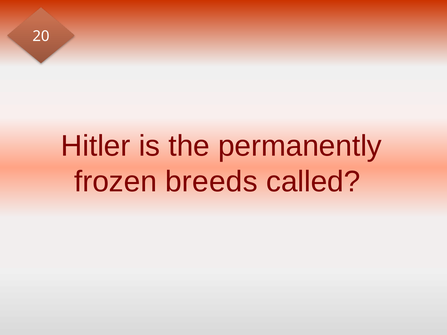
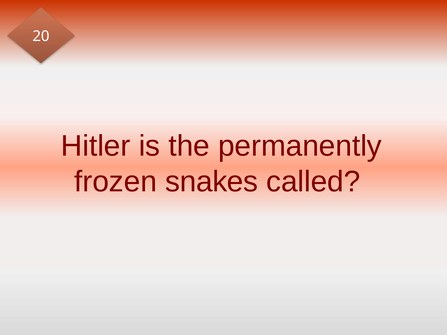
breeds: breeds -> snakes (212, 182)
